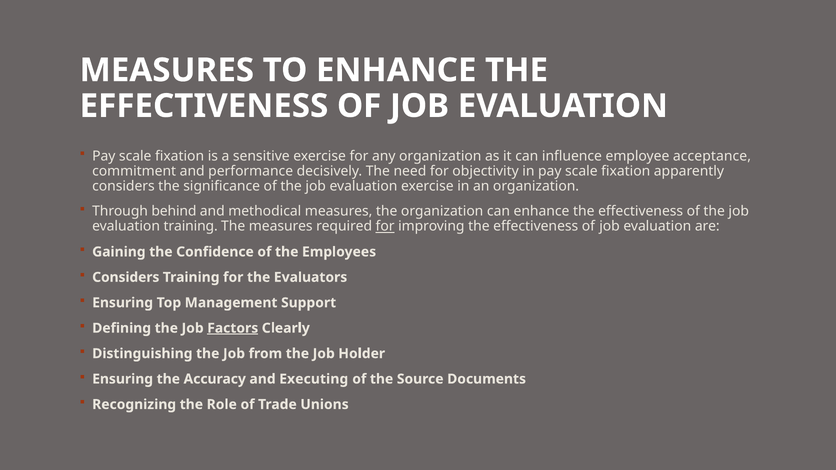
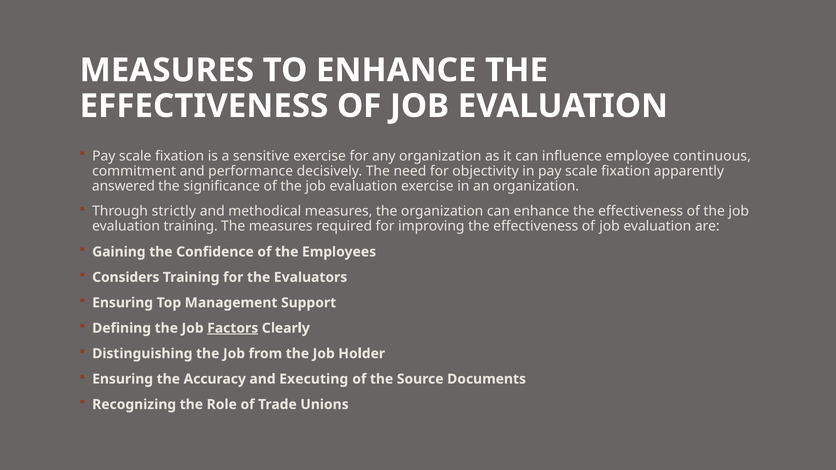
acceptance: acceptance -> continuous (712, 156)
considers: considers -> answered (124, 186)
behind: behind -> strictly (174, 211)
for underline: present -> none (385, 227)
